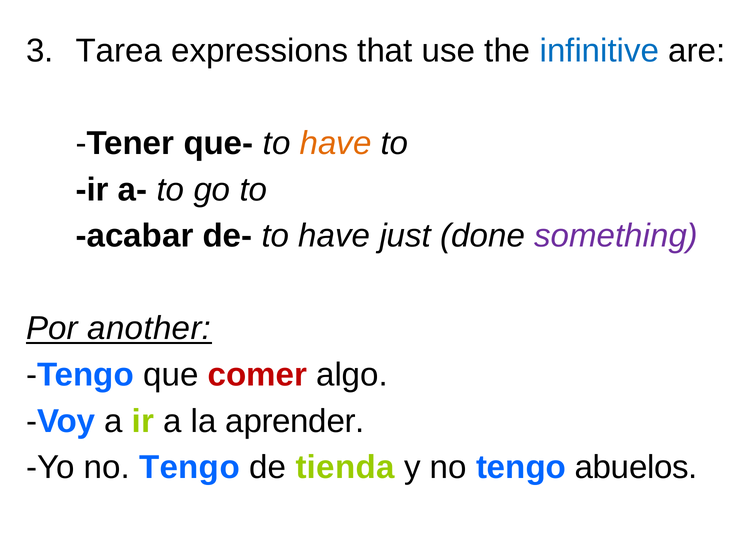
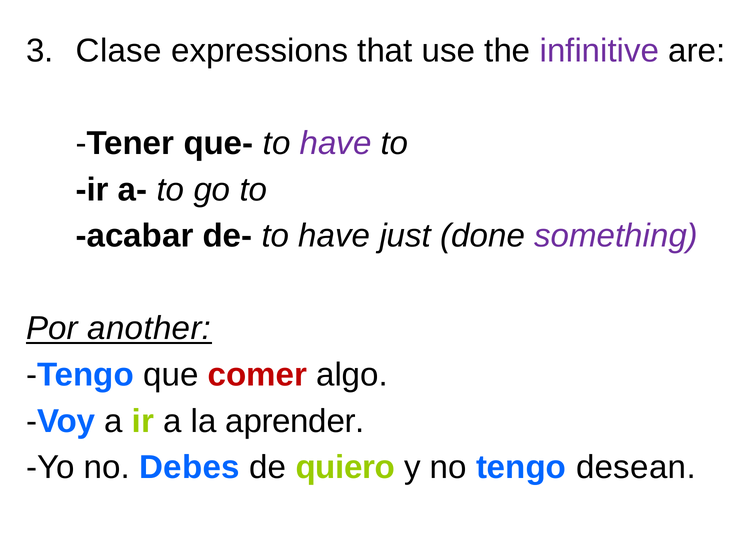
Tarea: Tarea -> Clase (119, 51)
infinitive colour: blue -> purple (599, 51)
have colour: orange -> purple (336, 143)
Yo no Tengo: Tengo -> Debes (189, 468)
tienda: tienda -> quiero (345, 468)
abuelos: abuelos -> desean (636, 468)
